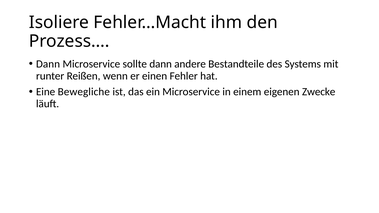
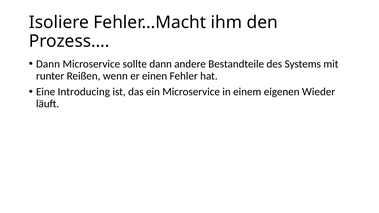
Bewegliche: Bewegliche -> Introducing (84, 92)
Zwecke: Zwecke -> Wieder (319, 92)
